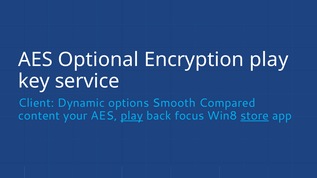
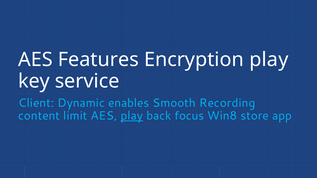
Optional: Optional -> Features (98, 60)
options: options -> enables (129, 103)
Compared: Compared -> Recording (227, 103)
your: your -> limit (75, 116)
store underline: present -> none (255, 116)
